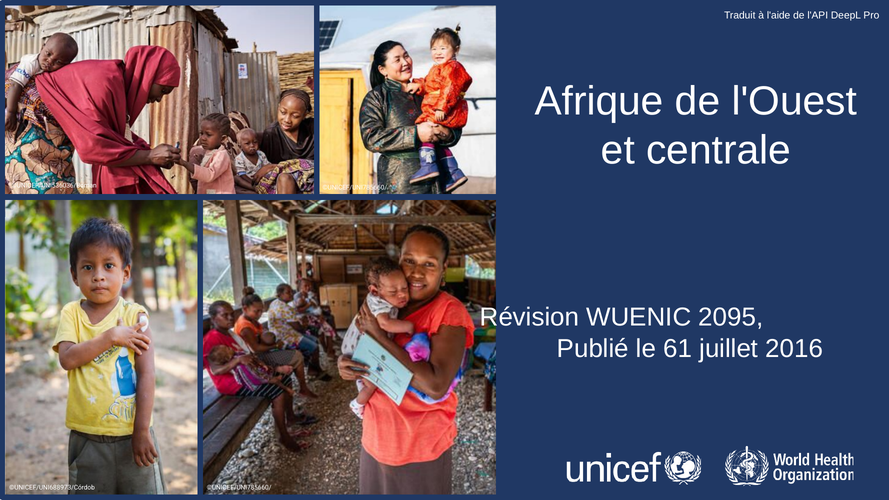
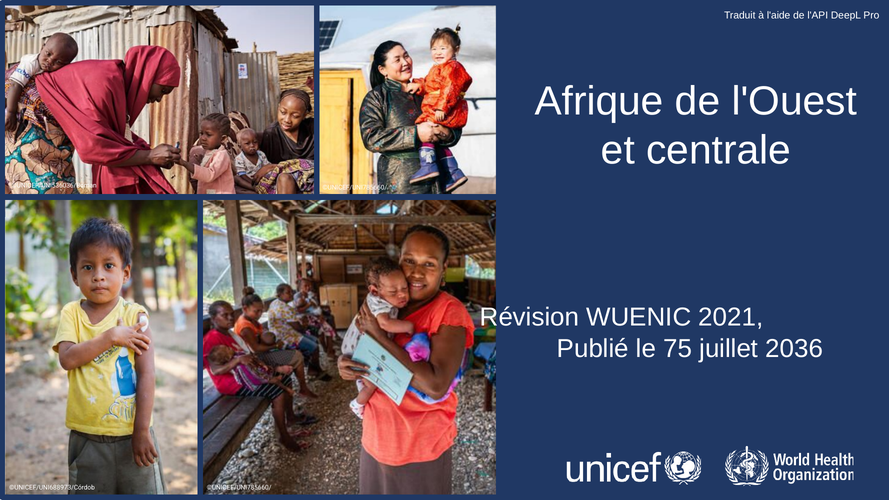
2095: 2095 -> 2021 (731, 317)
61: 61 -> 75 (678, 349)
2016: 2016 -> 2036 (794, 349)
